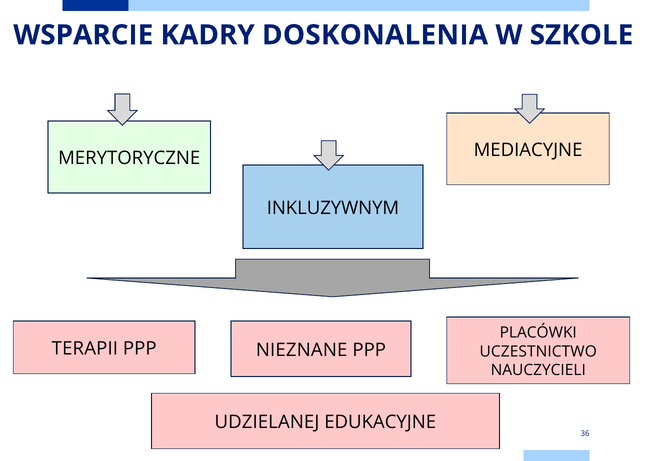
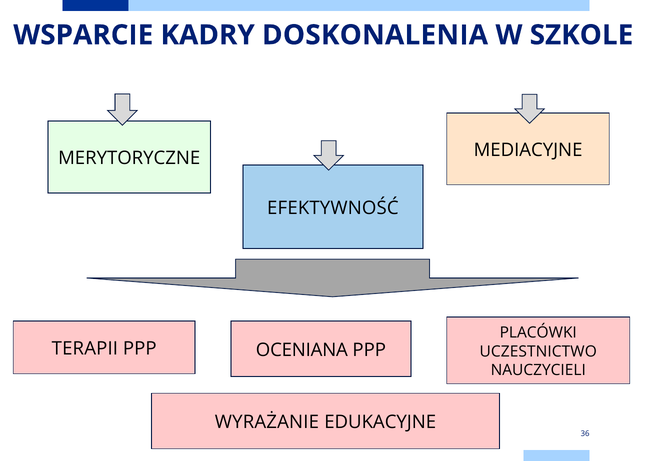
INKLUZYWNYM: INKLUZYWNYM -> EFEKTYWNOŚĆ (333, 208)
NIEZNANE: NIEZNANE -> OCENIANA (302, 350)
UDZIELANEJ: UDZIELANEJ -> WYRAŻANIE (267, 422)
